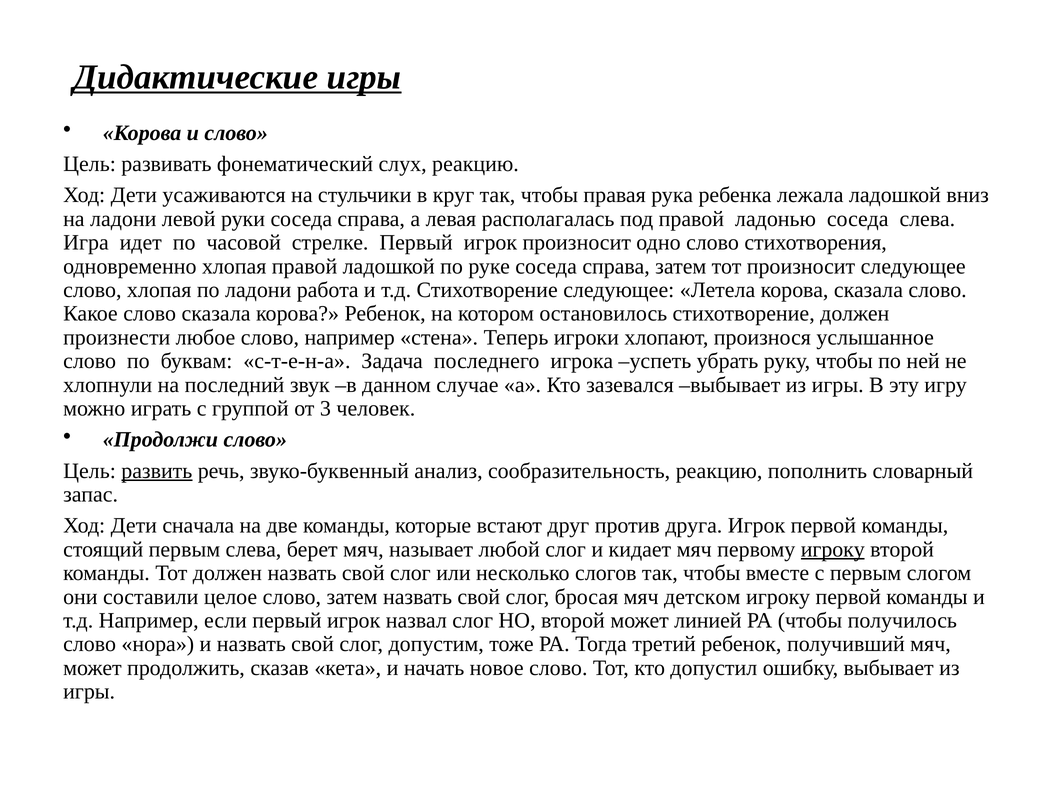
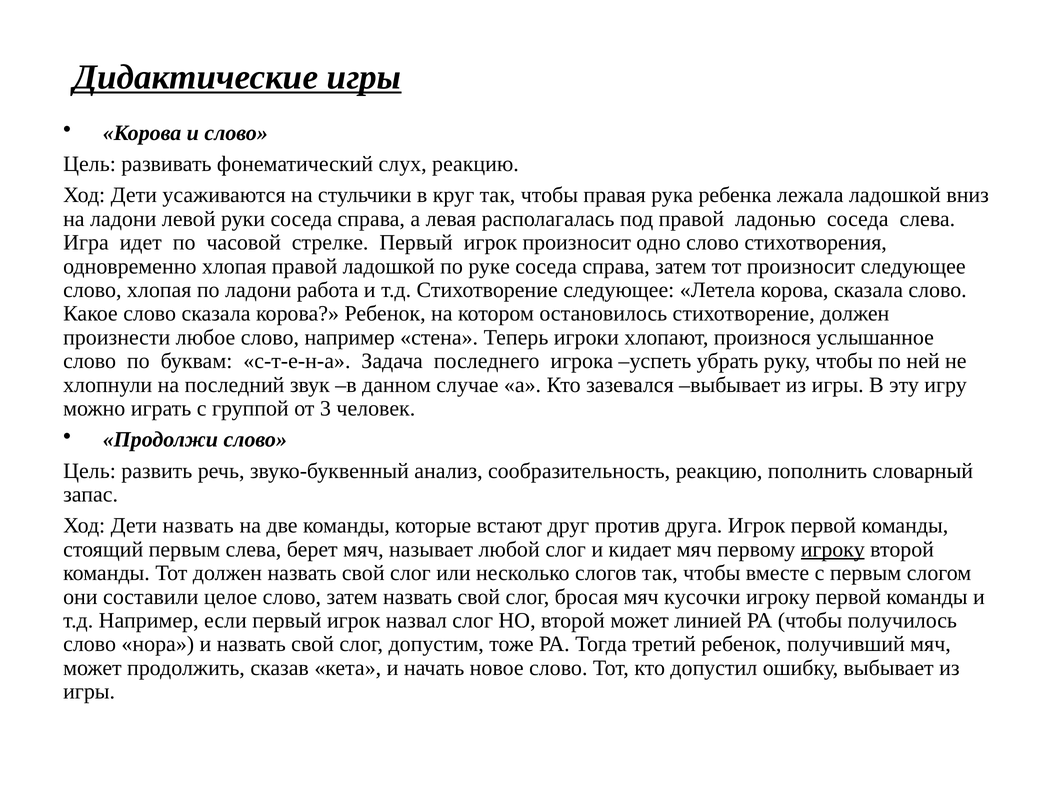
развить underline: present -> none (157, 471)
Дети сначала: сначала -> назвать (198, 526)
детском: детском -> кусочки (702, 597)
